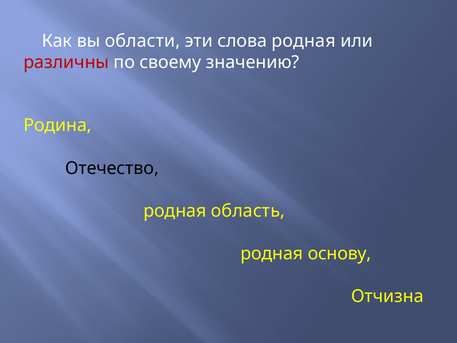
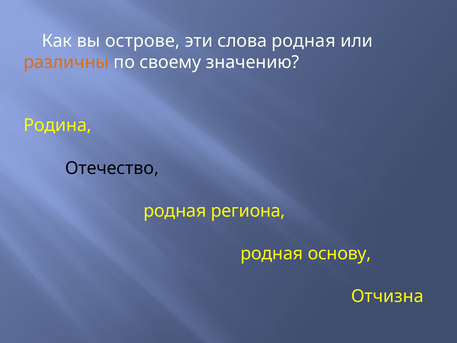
области: области -> острове (142, 41)
различны colour: red -> orange (66, 62)
область: область -> региона (248, 211)
